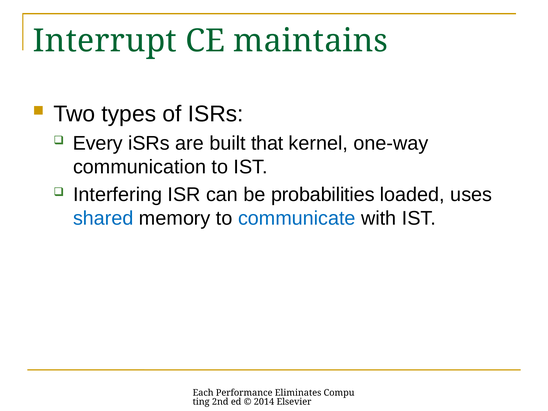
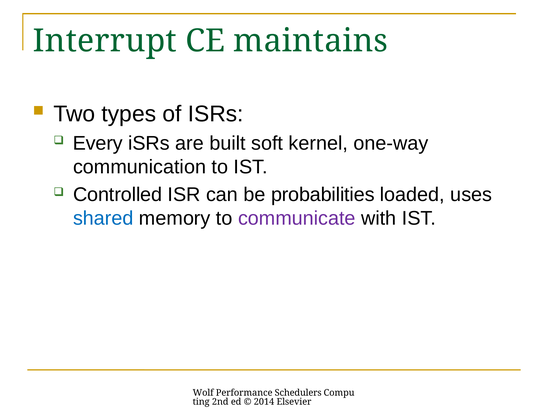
that: that -> soft (267, 143)
Interfering: Interfering -> Controlled (118, 195)
communicate colour: blue -> purple (297, 218)
Each: Each -> Wolf (203, 393)
Eliminates: Eliminates -> Schedulers (298, 393)
